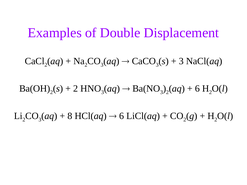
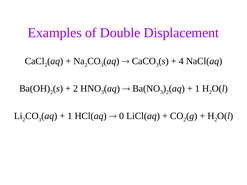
3: 3 -> 4 (181, 61)
6: 6 -> 1 (197, 89)
8: 8 -> 1 (70, 116)
6: 6 -> 0 (122, 116)
